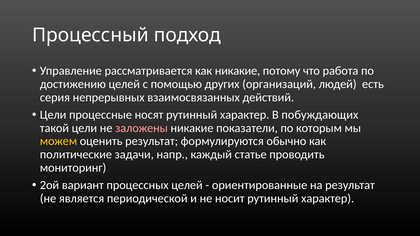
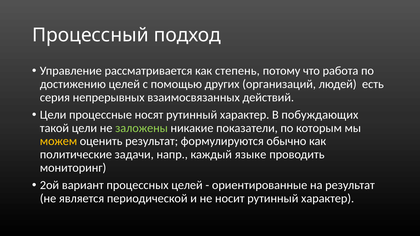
как никакие: никакие -> степень (237, 71)
заложены colour: pink -> light green (142, 128)
статье: статье -> языке (251, 155)
